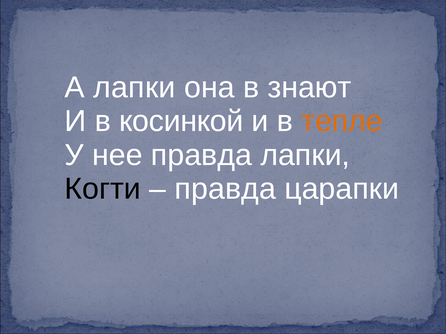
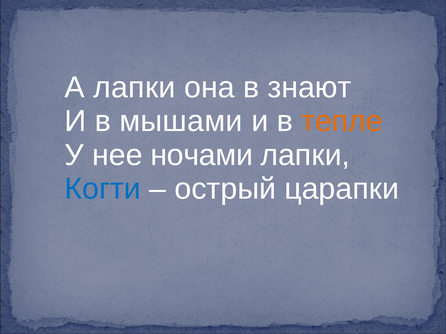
косинкой: косинкой -> мышами (181, 121)
нее правда: правда -> ночами (202, 155)
Когти colour: black -> blue (103, 189)
правда: правда -> острый (225, 189)
